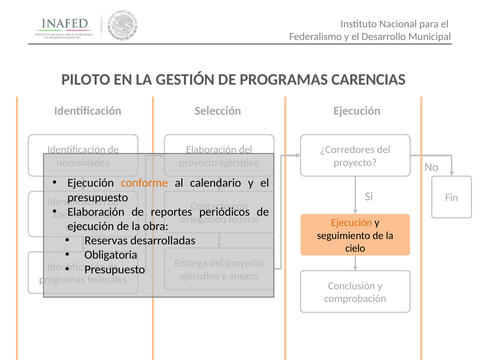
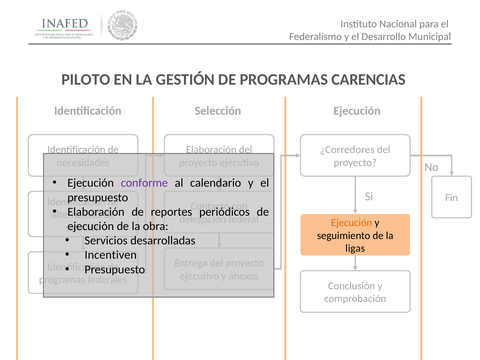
conforme colour: orange -> purple (144, 183)
Reservas: Reservas -> Servicios (106, 241)
cielo: cielo -> ligas (355, 248)
Obligatoria: Obligatoria -> Incentiven (111, 255)
